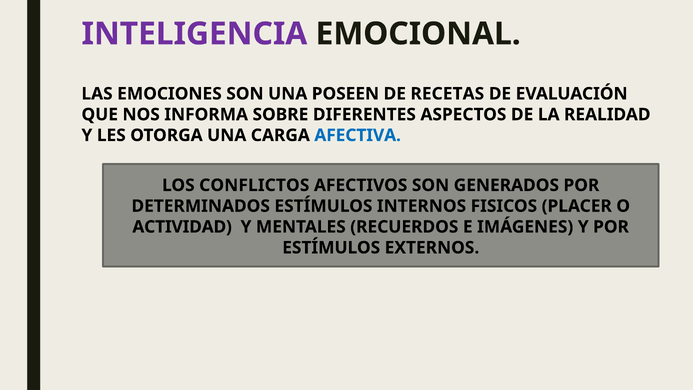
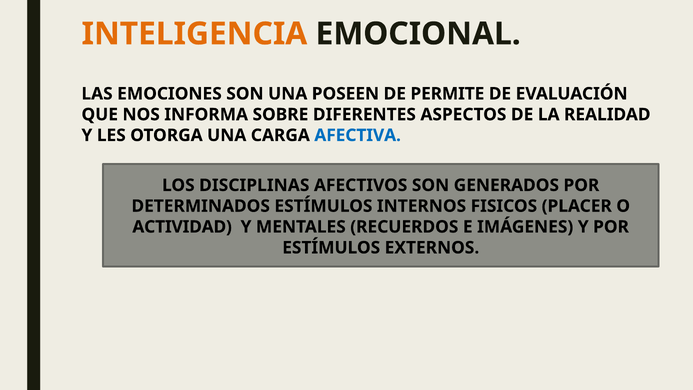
INTELIGENCIA colour: purple -> orange (194, 34)
RECETAS: RECETAS -> PERMITE (447, 94)
CONFLICTOS: CONFLICTOS -> DISCIPLINAS (254, 185)
